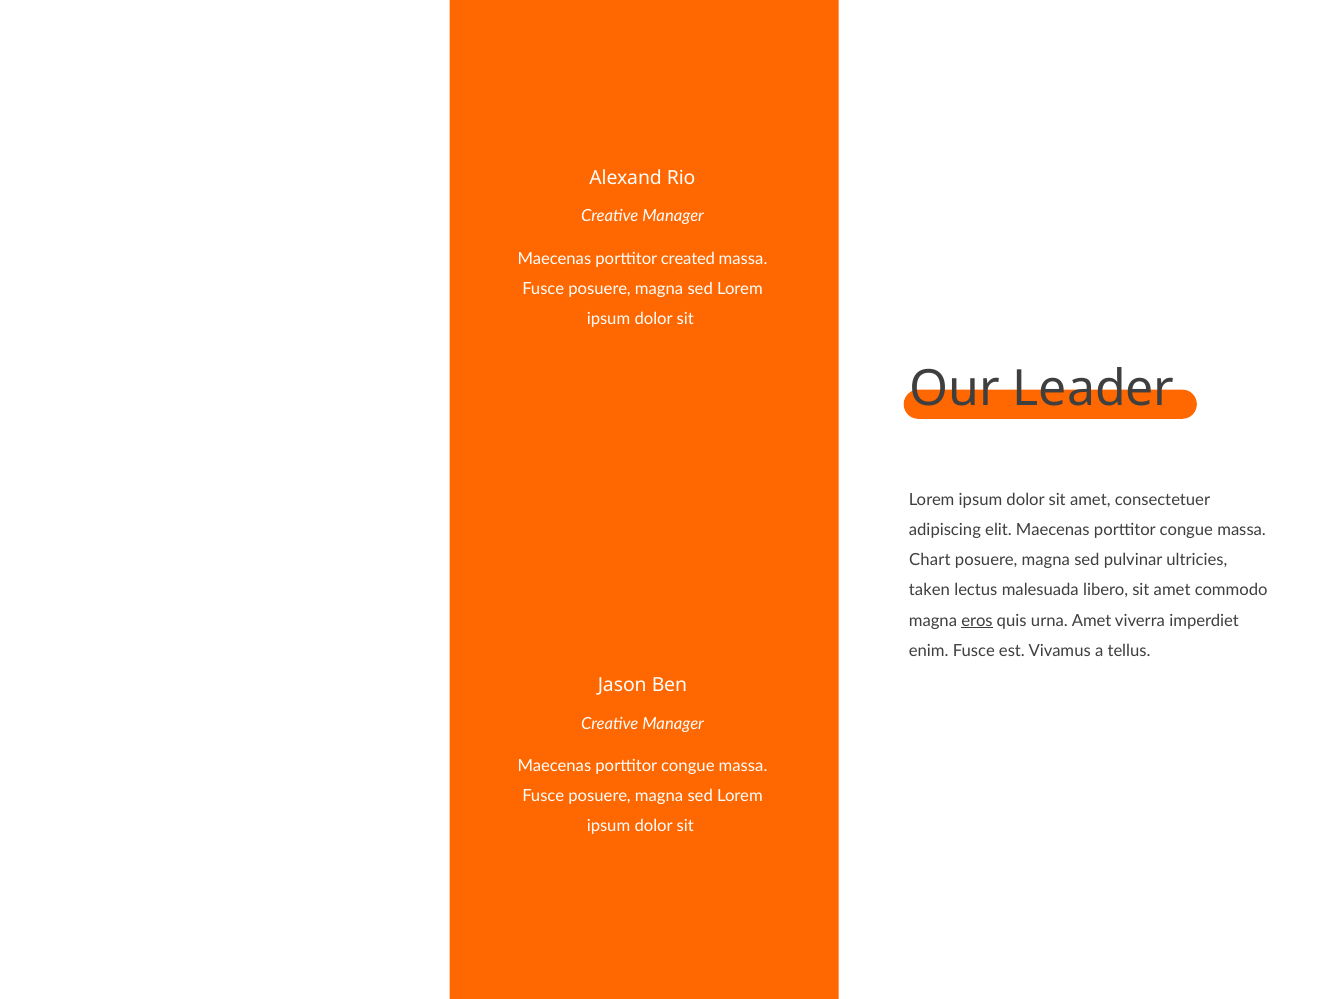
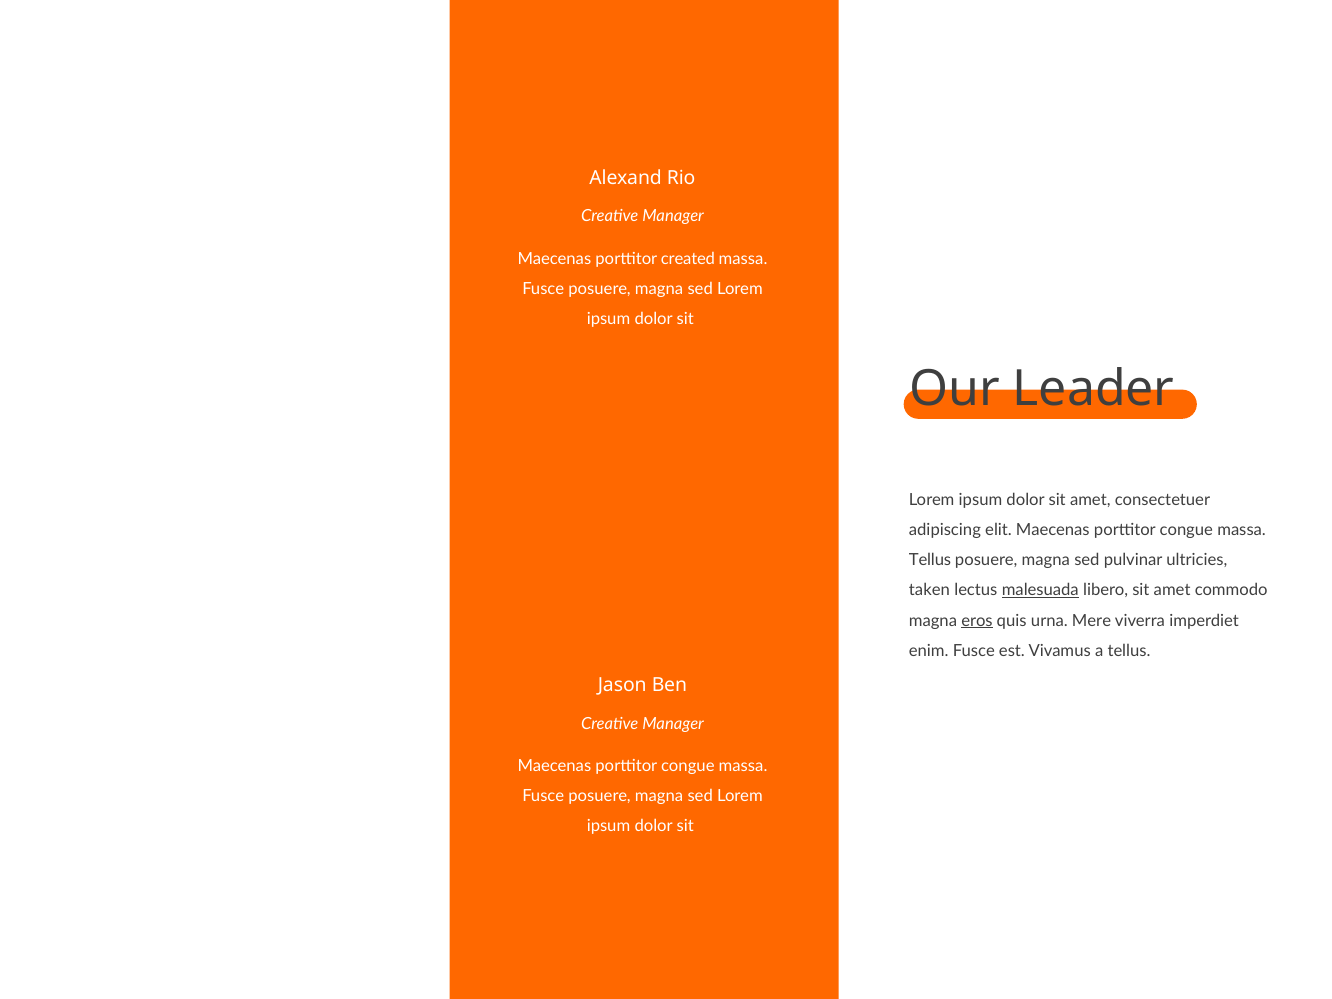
Chart: Chart -> Tellus (930, 560)
malesuada underline: none -> present (1040, 590)
urna Amet: Amet -> Mere (1092, 621)
